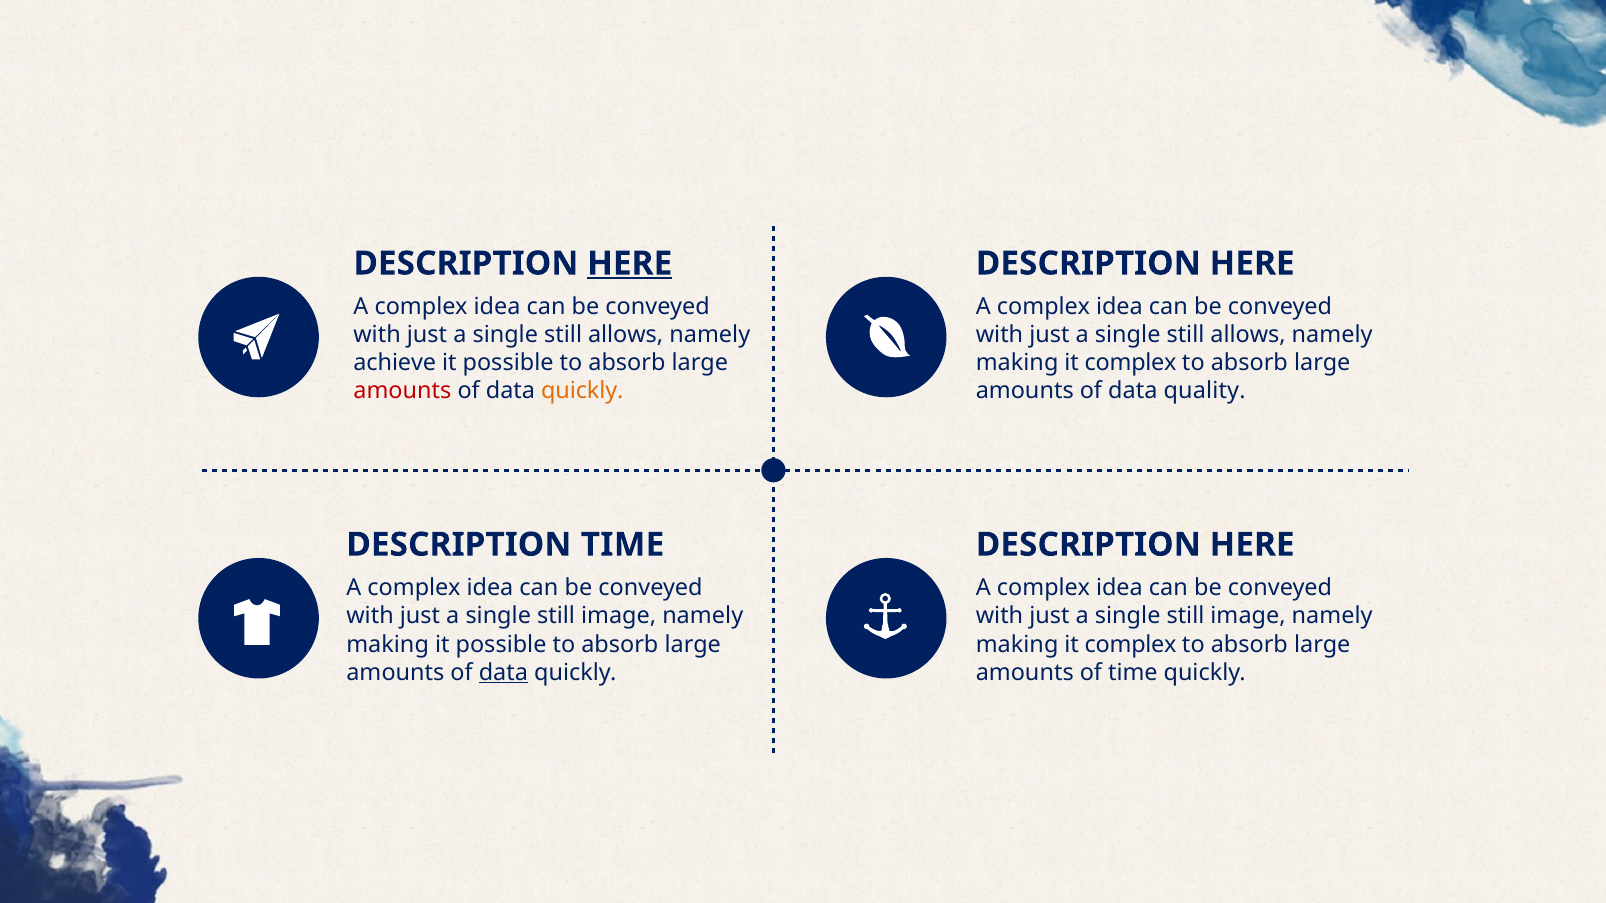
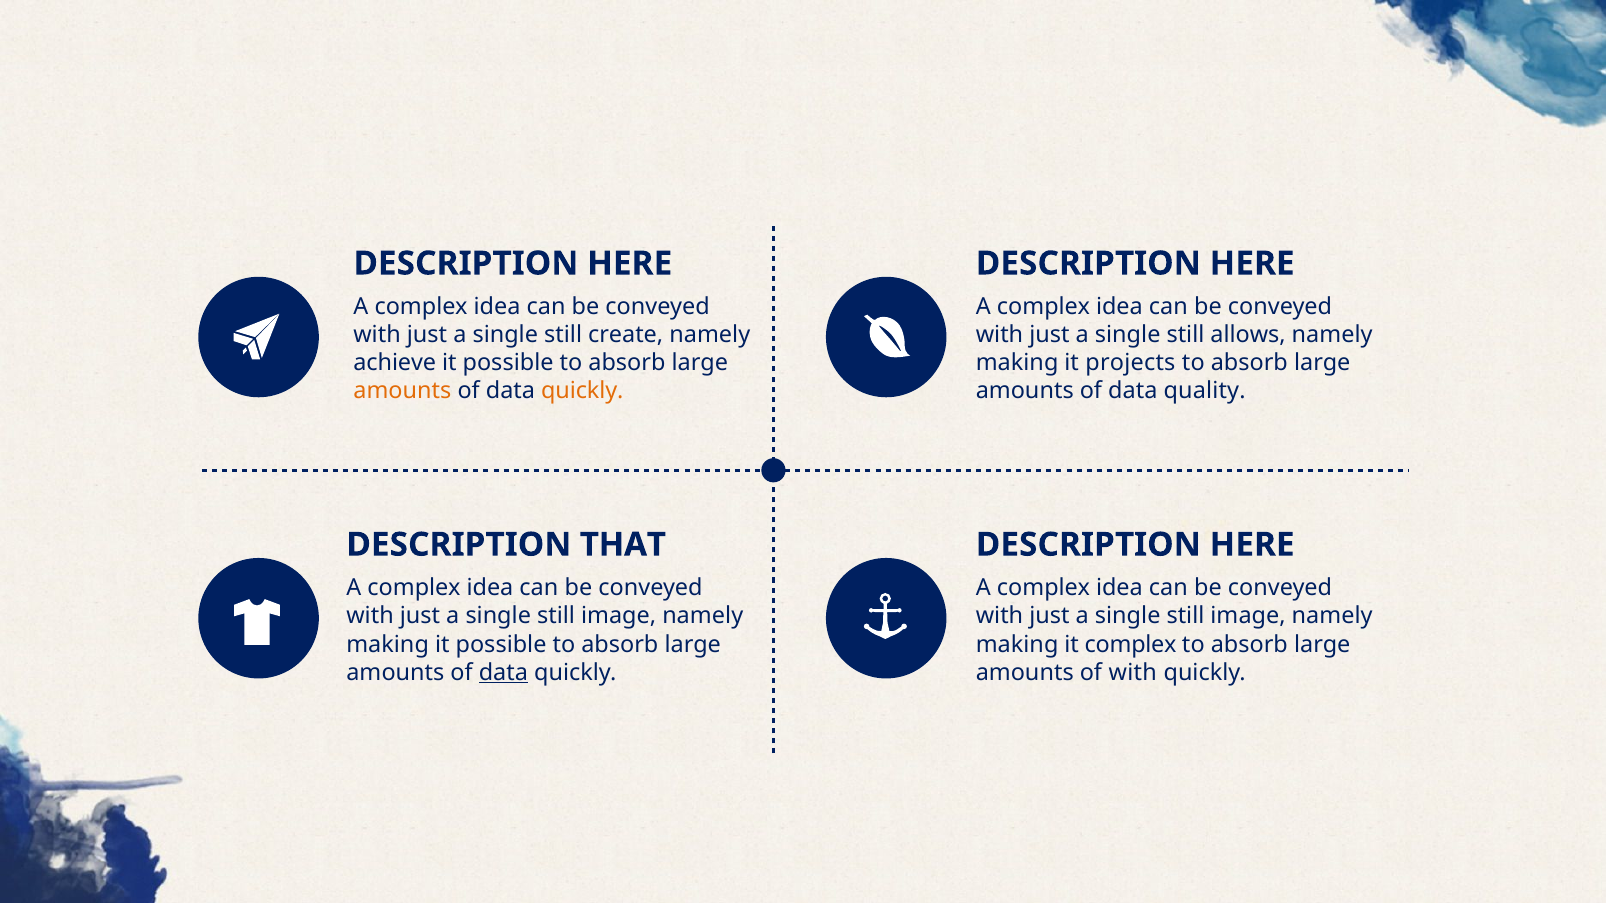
HERE underline: present -> none (630, 264)
allows: allows -> create (626, 335)
complex: complex -> projects (1130, 363)
amounts colour: red -> orange (402, 391)
DESCRIPTION TIME: TIME -> THAT (623, 545)
of time: time -> with (1133, 673)
